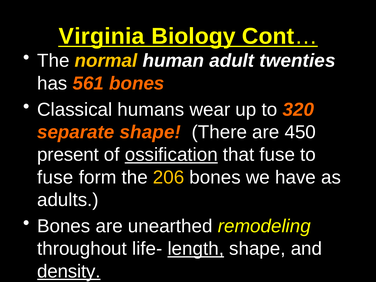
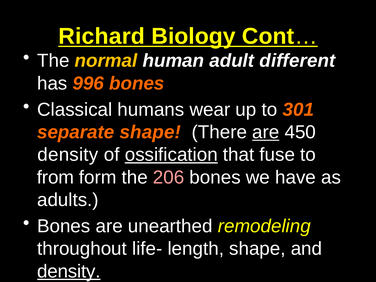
Virginia: Virginia -> Richard (102, 36)
twenties: twenties -> different (297, 61)
561: 561 -> 996 (88, 83)
320: 320 -> 301 (298, 110)
are underline: none -> present (266, 132)
present: present -> density (68, 155)
fuse: fuse -> from (55, 177)
206 colour: yellow -> pink (169, 177)
length underline: present -> none (196, 249)
